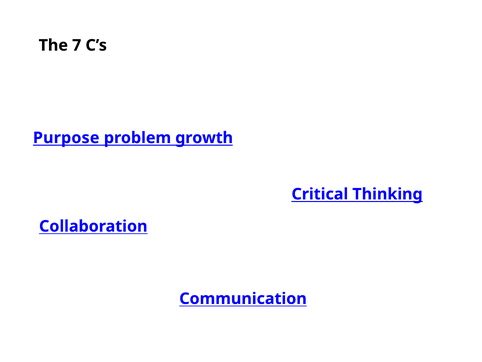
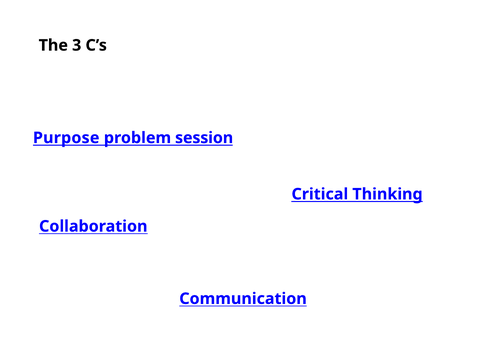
7: 7 -> 3 (77, 45)
growth: growth -> session (204, 138)
